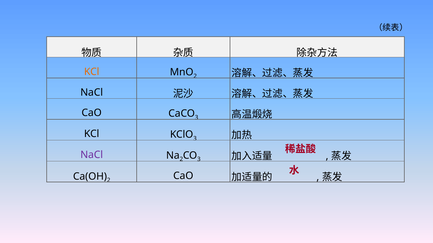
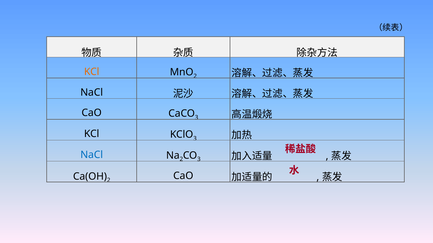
NaCl colour: purple -> blue (92, 155)
